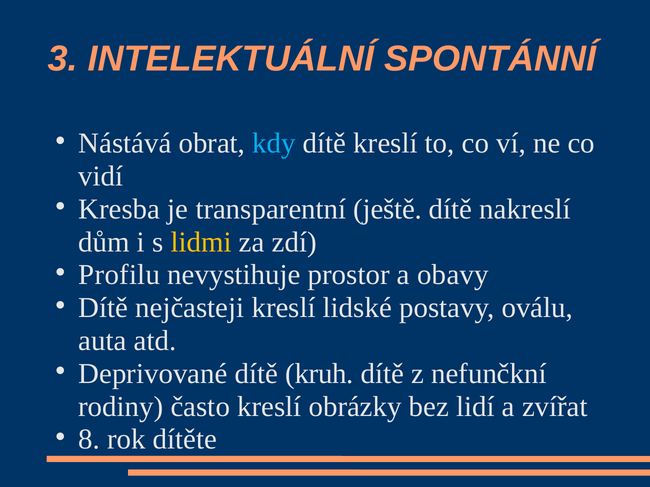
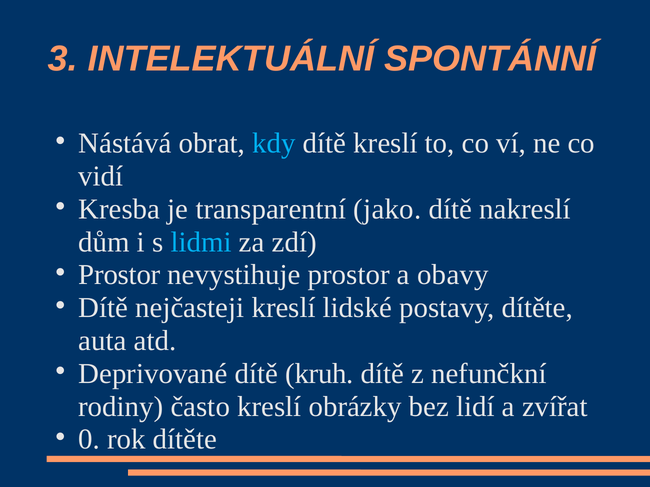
ještě: ještě -> jako (387, 209)
lidmi colour: yellow -> light blue (201, 242)
Profilu: Profilu -> Prostor (119, 275)
postavy oválu: oválu -> dítěte (537, 308)
8: 8 -> 0 (89, 440)
